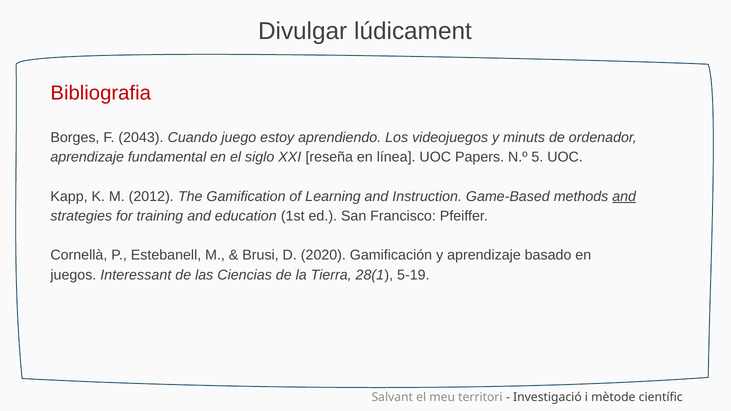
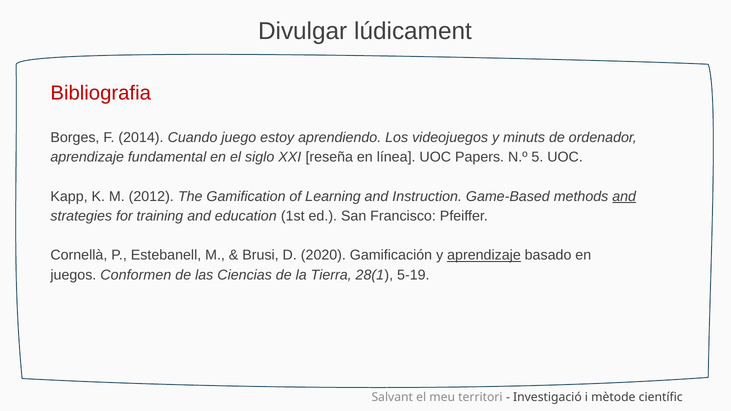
2043: 2043 -> 2014 (141, 138)
aprendizaje underline: none -> present (484, 255)
Interessant: Interessant -> Conformen (136, 275)
